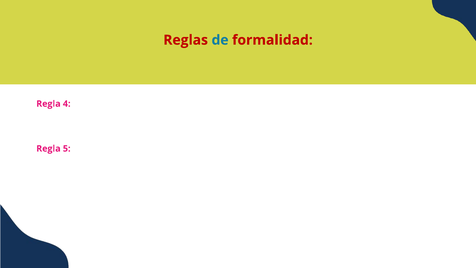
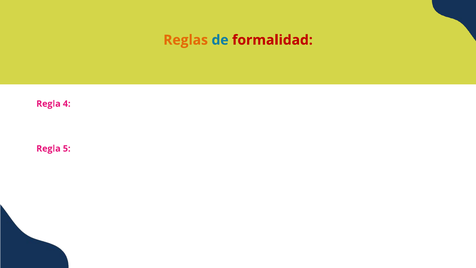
Reglas colour: red -> orange (186, 40)
